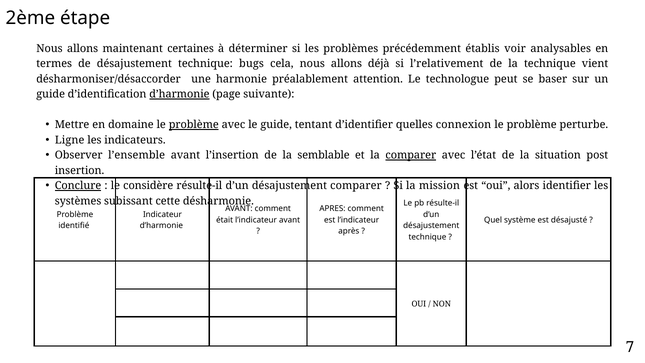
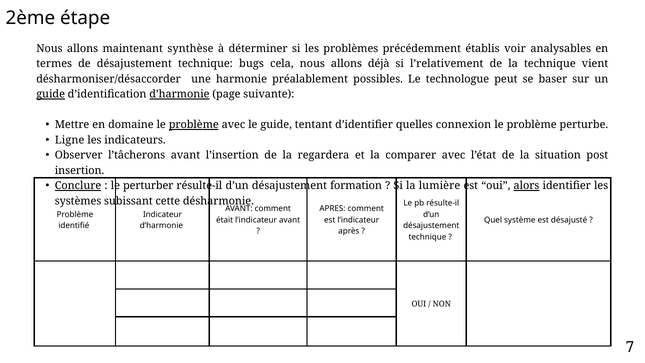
certaines: certaines -> synthèse (190, 49)
attention: attention -> possibles (378, 79)
guide underline: none -> present (51, 94)
l’ensemble: l’ensemble -> l’tâcherons (137, 155)
semblable: semblable -> regardera (324, 155)
comparer underline: present -> none (411, 155)
considère: considère -> perturber (148, 186)
désajustement comparer: comparer -> formation (356, 186)
mission: mission -> lumière (439, 186)
alors underline: none -> present (527, 186)
